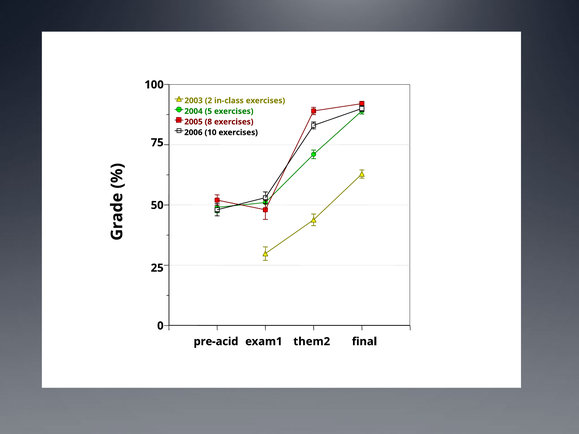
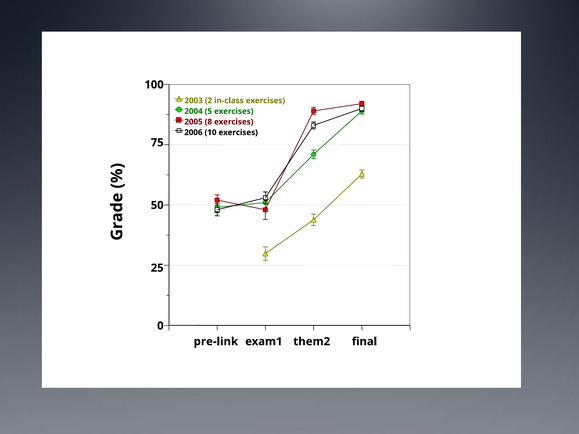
pre-acid: pre-acid -> pre-link (216, 342)
